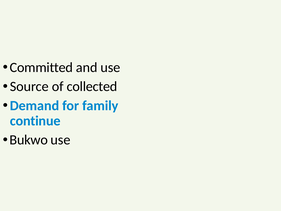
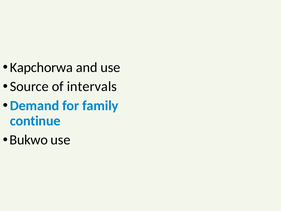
Committed: Committed -> Kapchorwa (41, 67)
collected: collected -> intervals (92, 86)
